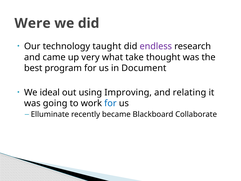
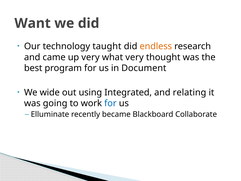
Were: Were -> Want (33, 23)
endless colour: purple -> orange (156, 46)
what take: take -> very (135, 57)
ideal: ideal -> wide (50, 92)
Improving: Improving -> Integrated (128, 92)
